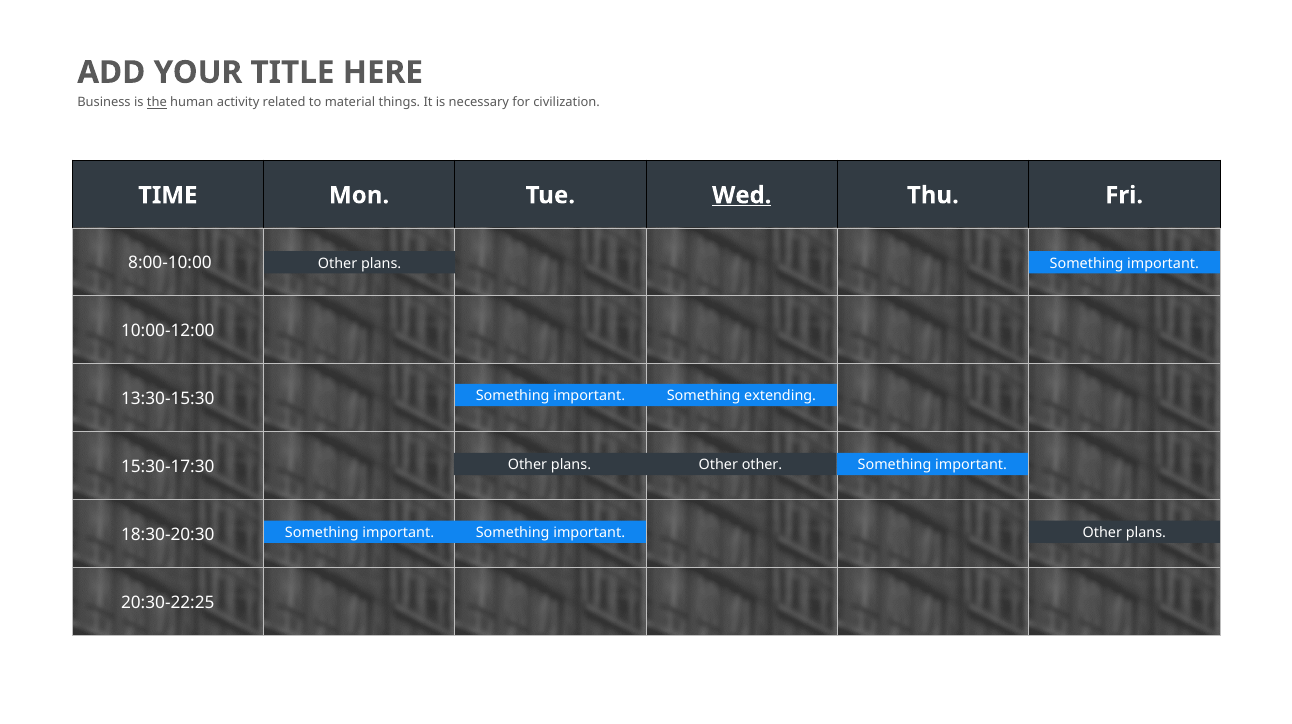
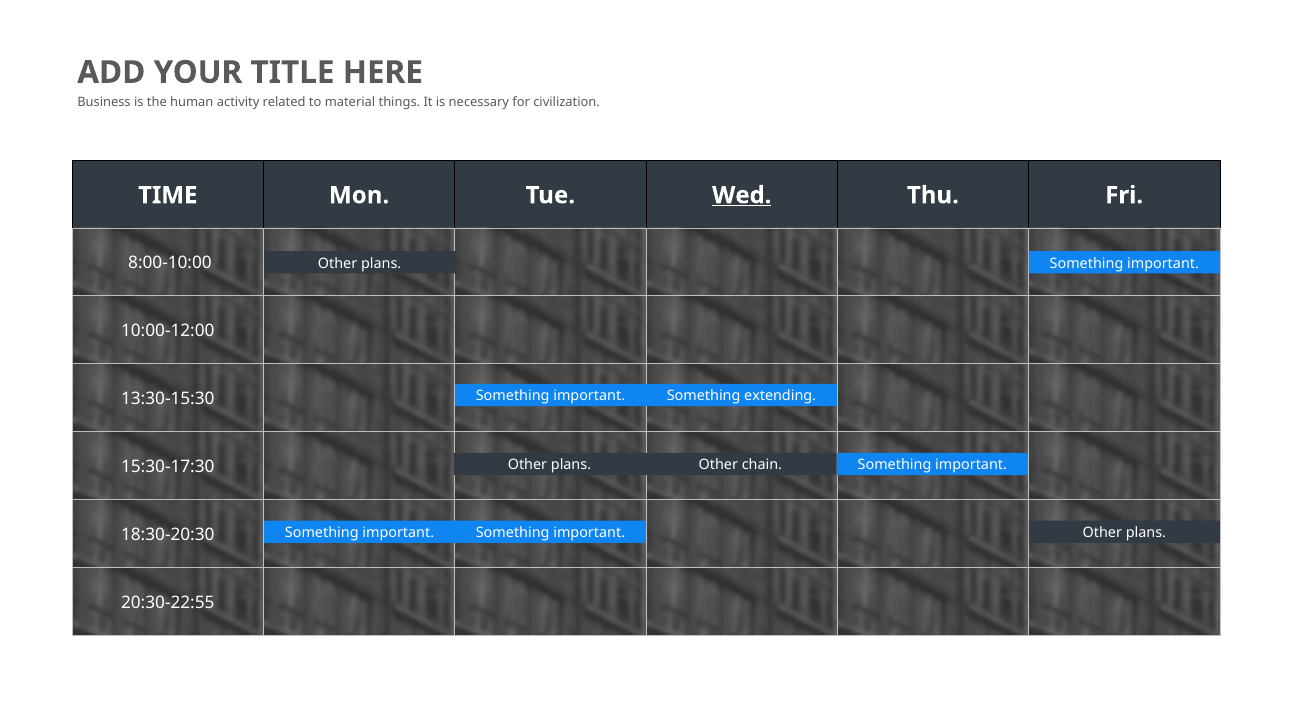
the underline: present -> none (157, 103)
other: other -> chain (762, 465)
20:30-22:25: 20:30-22:25 -> 20:30-22:55 (168, 602)
